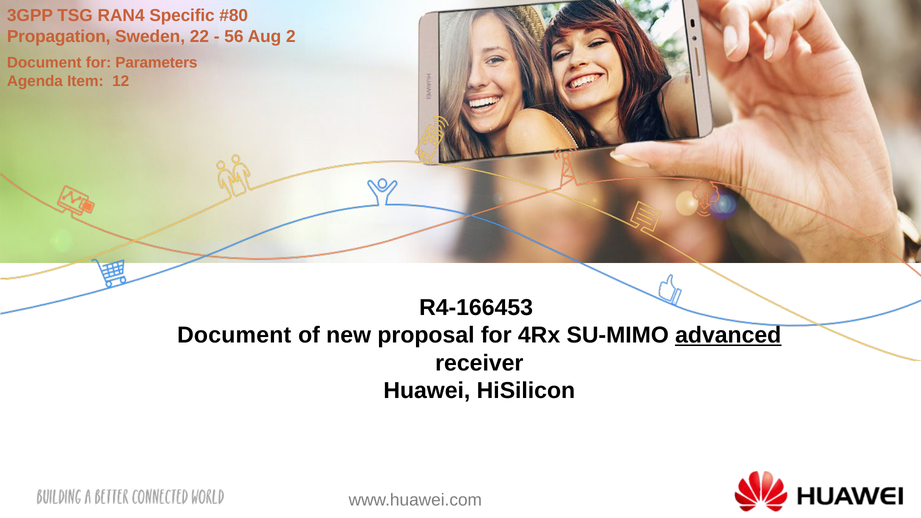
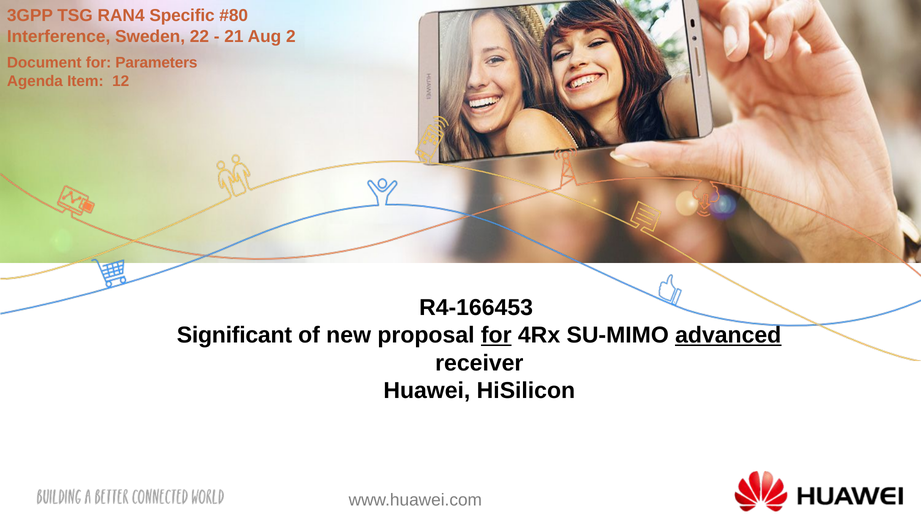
Propagation: Propagation -> Interference (59, 36)
56: 56 -> 21 (234, 36)
Document: Document -> Significant (234, 335)
for underline: none -> present (496, 335)
